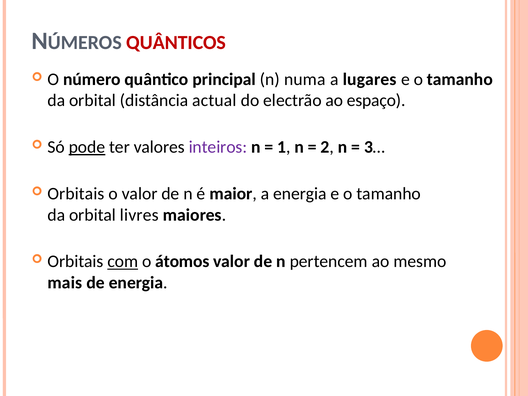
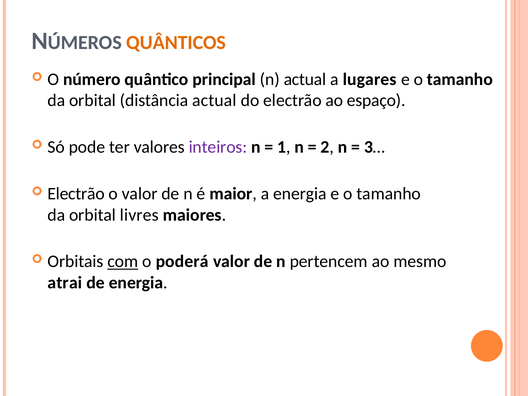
QUÂNTICOS colour: red -> orange (176, 42)
n numa: numa -> actual (305, 79)
pode underline: present -> none (87, 147)
Orbitais: Orbitais -> Electrão (76, 194)
átomos: átomos -> poderá (182, 262)
mais: mais -> atrai (65, 283)
